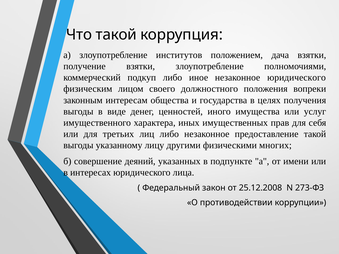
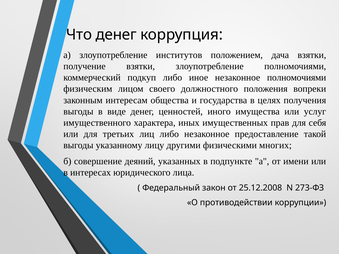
Что такой: такой -> денег (116, 35)
незаконное юридического: юридического -> полномочиями (297, 78)
